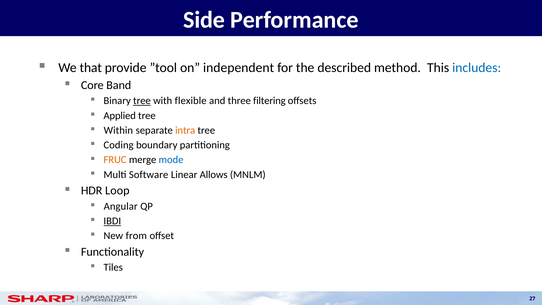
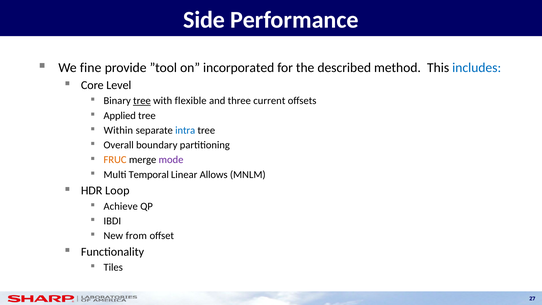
that: that -> fine (91, 68)
independent: independent -> incorporated (239, 68)
Band: Band -> Level (119, 85)
filtering: filtering -> current (269, 101)
intra colour: orange -> blue (185, 130)
Coding: Coding -> Overall (119, 145)
mode colour: blue -> purple (171, 160)
Software: Software -> Temporal (149, 175)
Angular: Angular -> Achieve (121, 206)
IBDI underline: present -> none (112, 221)
